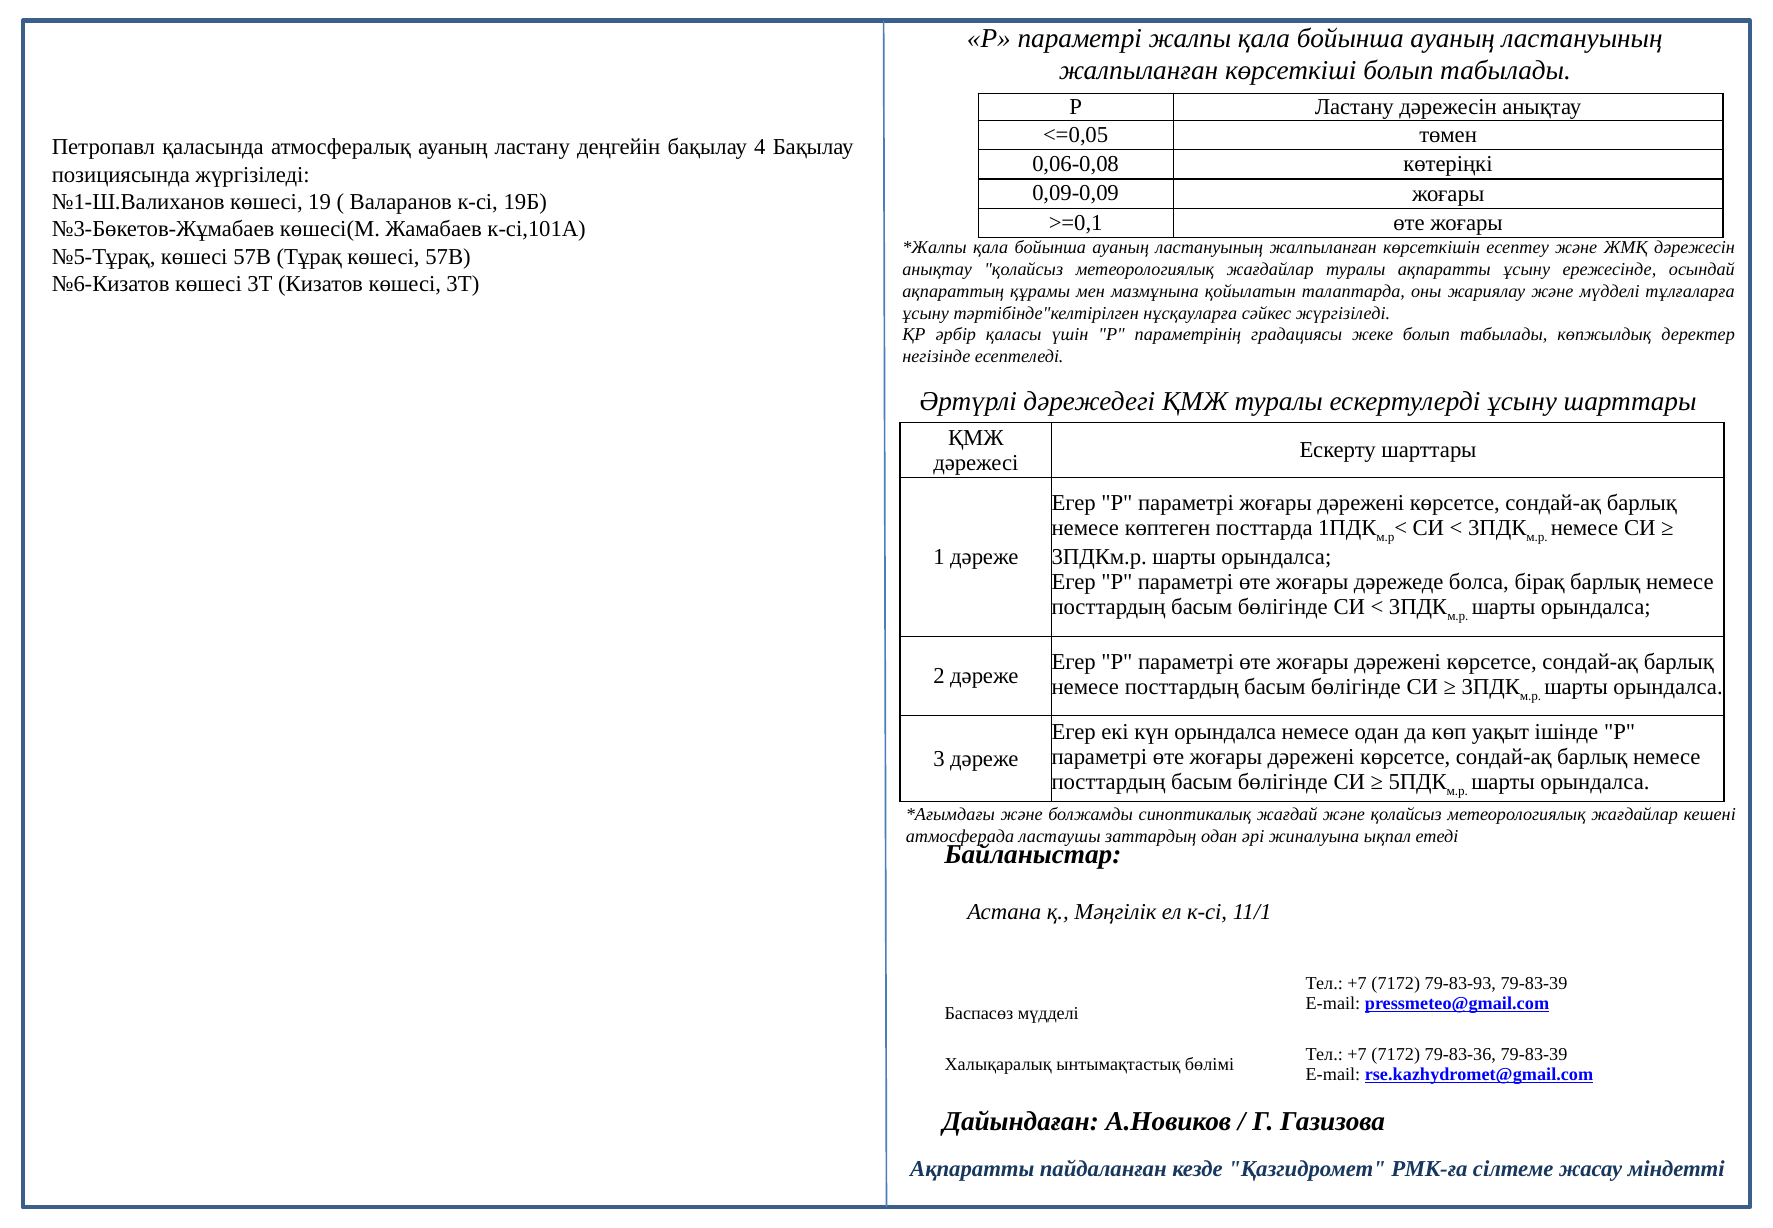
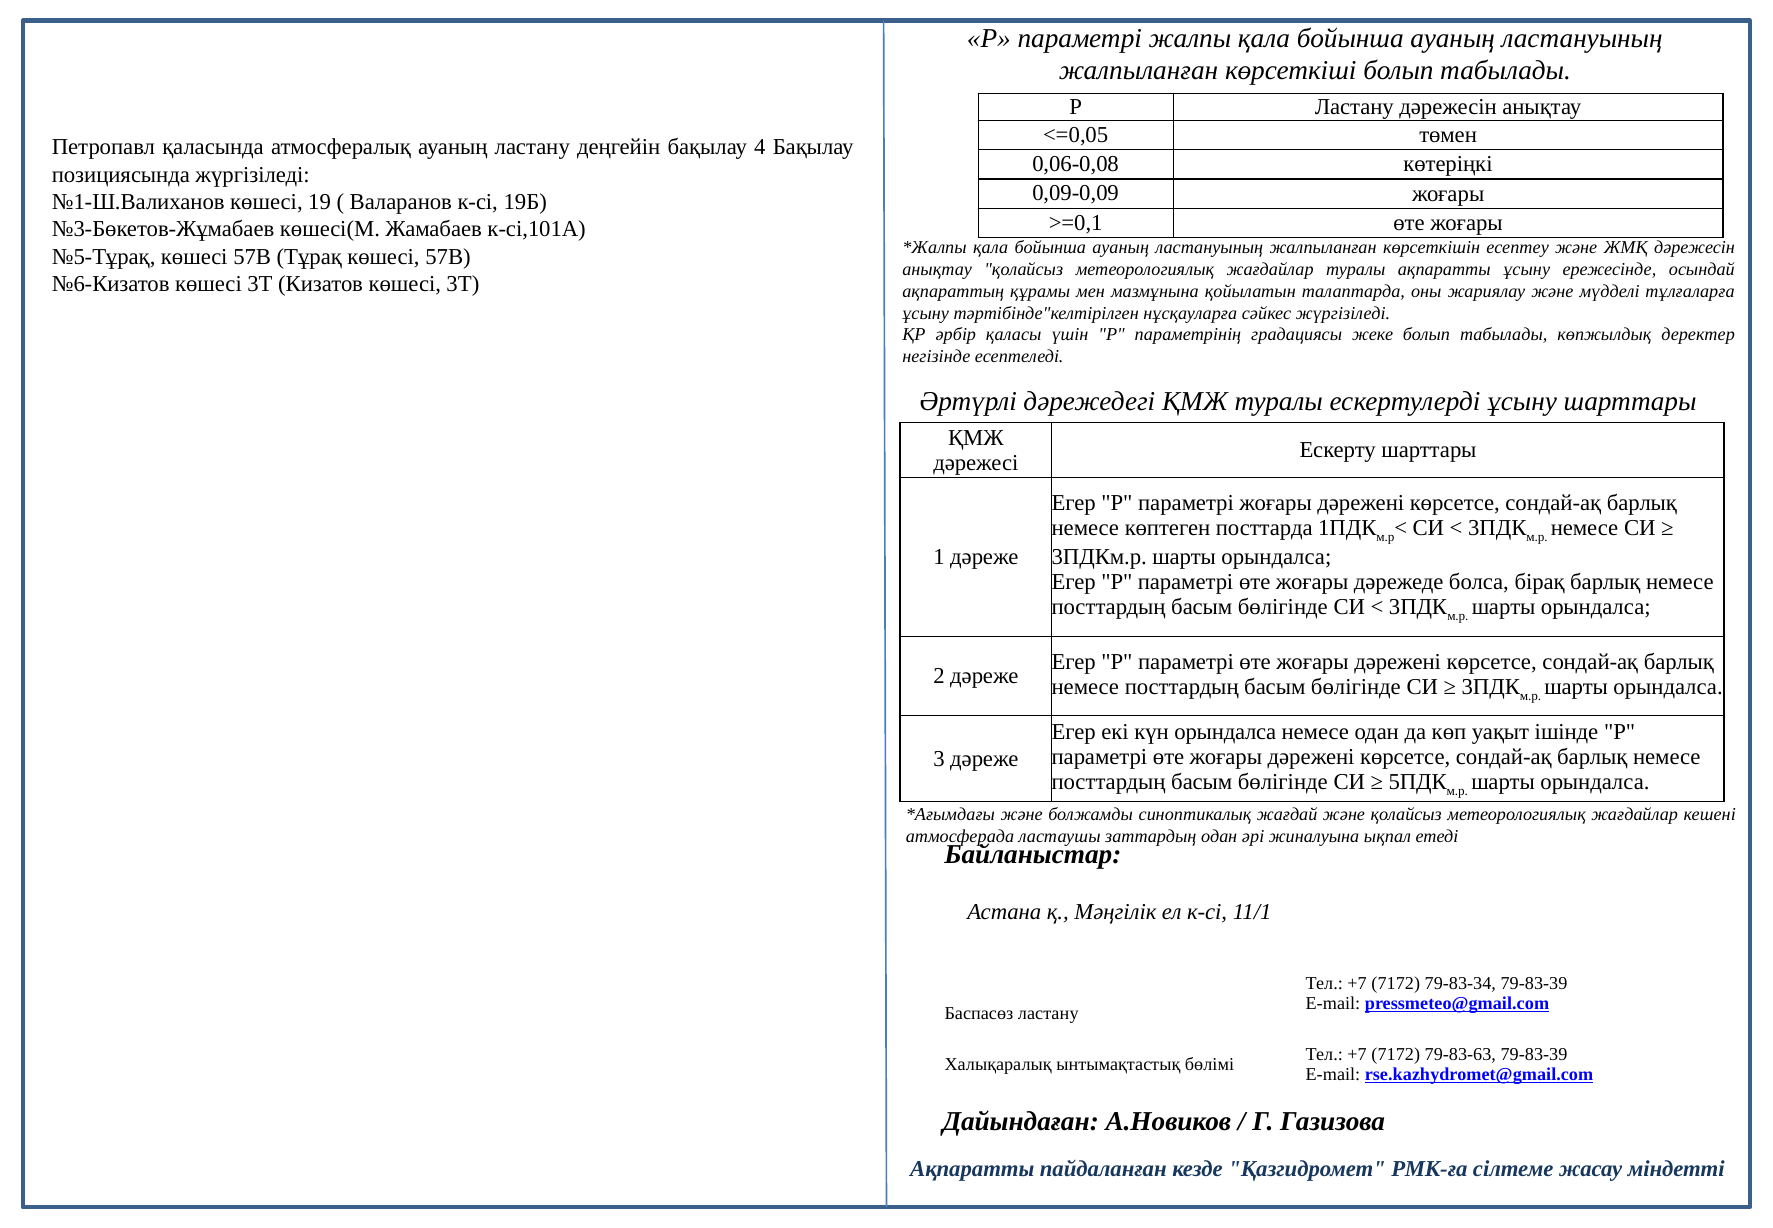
79-83-93: 79-83-93 -> 79-83-34 (1460, 983)
Баспасөз мүдделі: мүдделі -> ластану (1048, 1013)
79-83-36: 79-83-36 -> 79-83-63 (1460, 1054)
